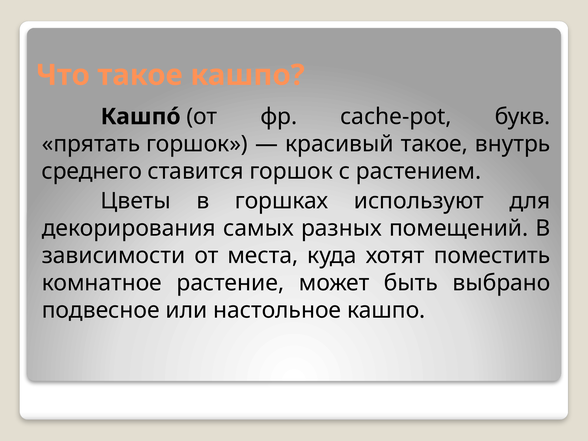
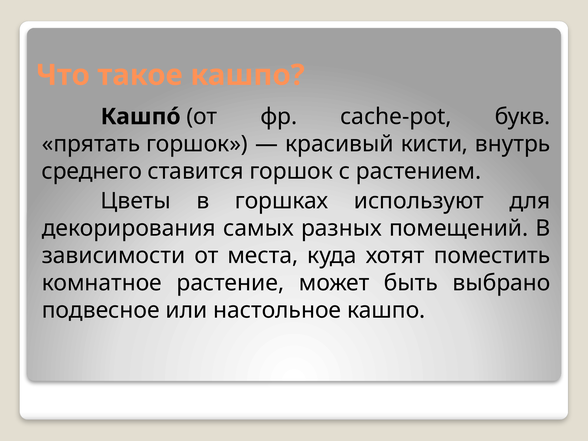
красивый такое: такое -> кисти (434, 144)
